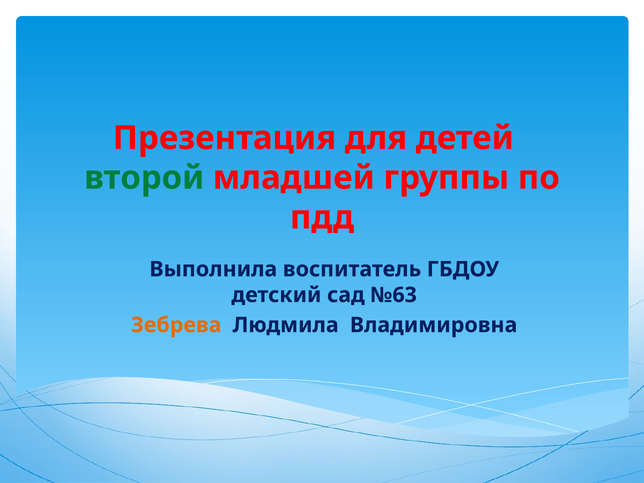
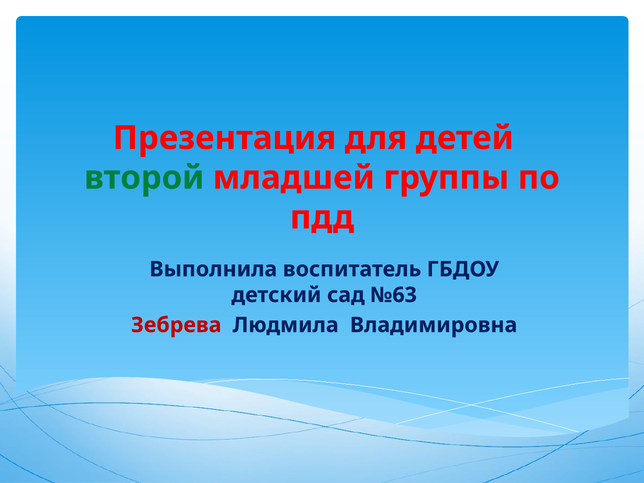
Зебрева colour: orange -> red (176, 325)
